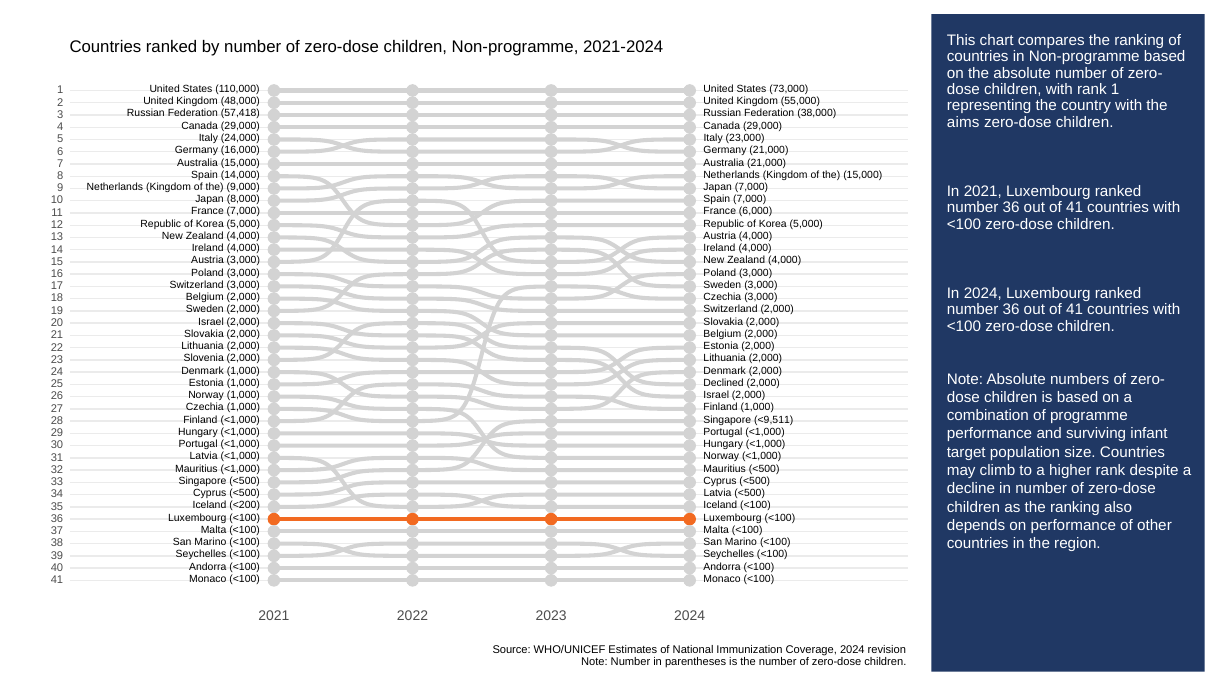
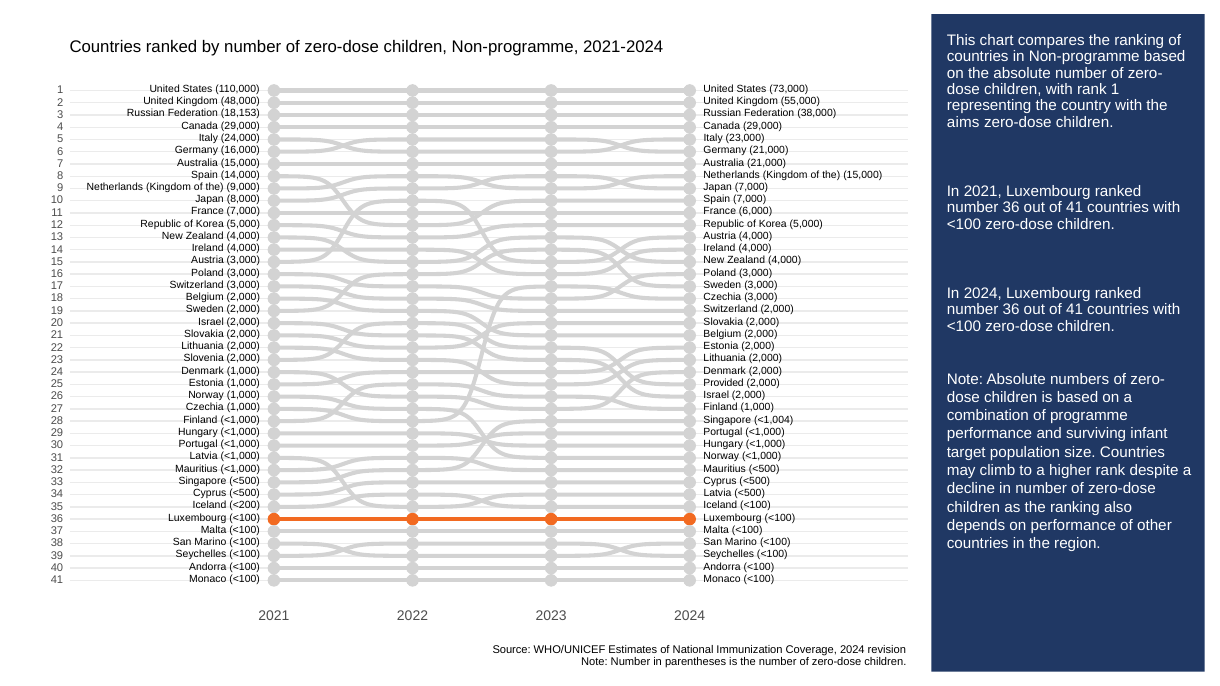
57,418: 57,418 -> 18,153 (240, 114)
Declined: Declined -> Provided (724, 383)
<9,511: <9,511 -> <1,004 (774, 420)
